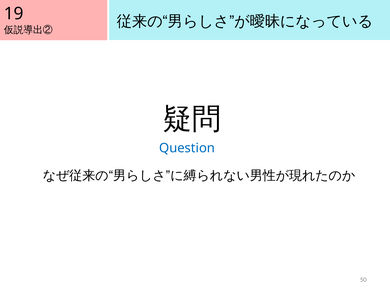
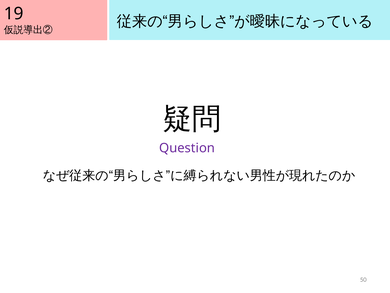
Question colour: blue -> purple (187, 148)
